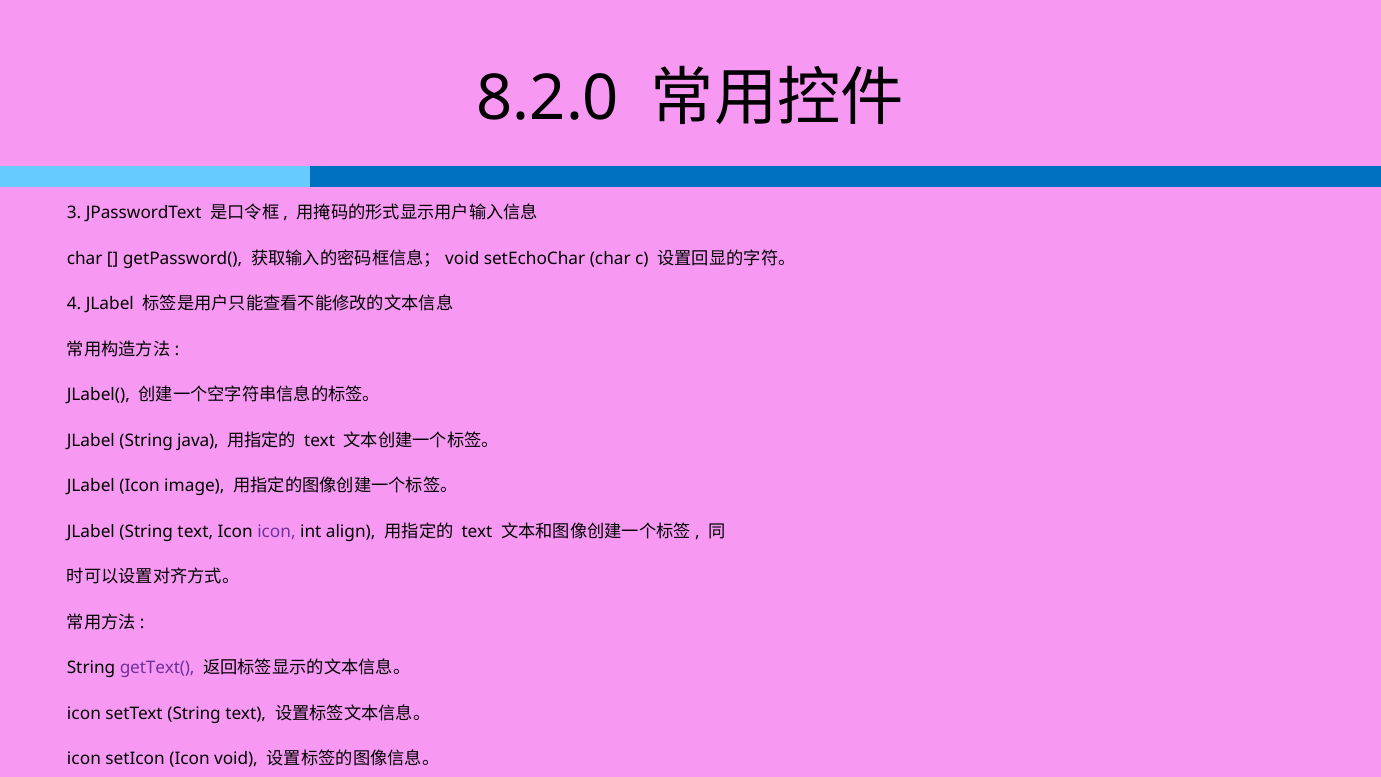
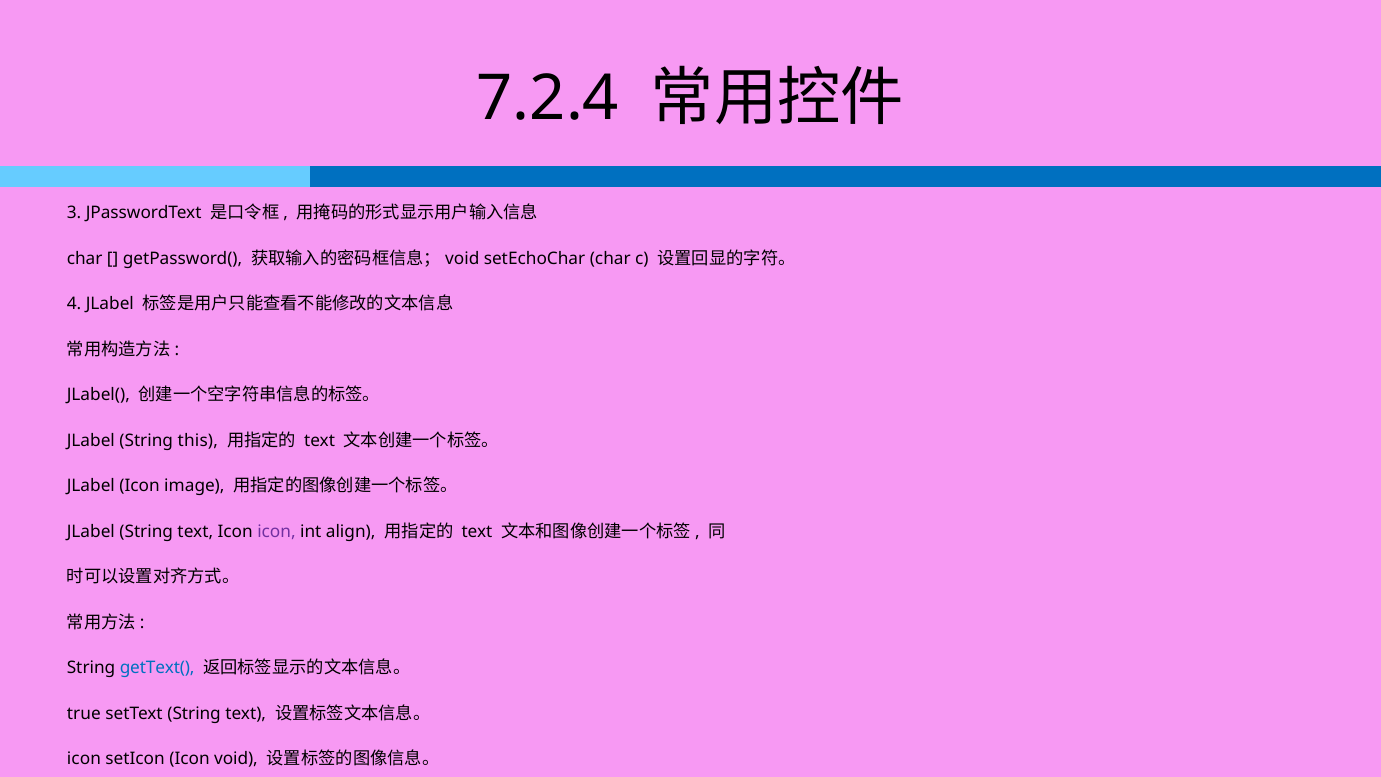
8.2.0: 8.2.0 -> 7.2.4 (548, 99)
java: java -> this (198, 440)
getText( colour: purple -> blue (157, 668)
icon: icon -> true (84, 713)
